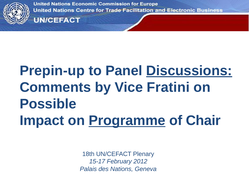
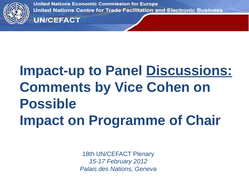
Prepin-up: Prepin-up -> Impact-up (52, 71)
Fratini: Fratini -> Cohen (168, 87)
Programme underline: present -> none (127, 120)
